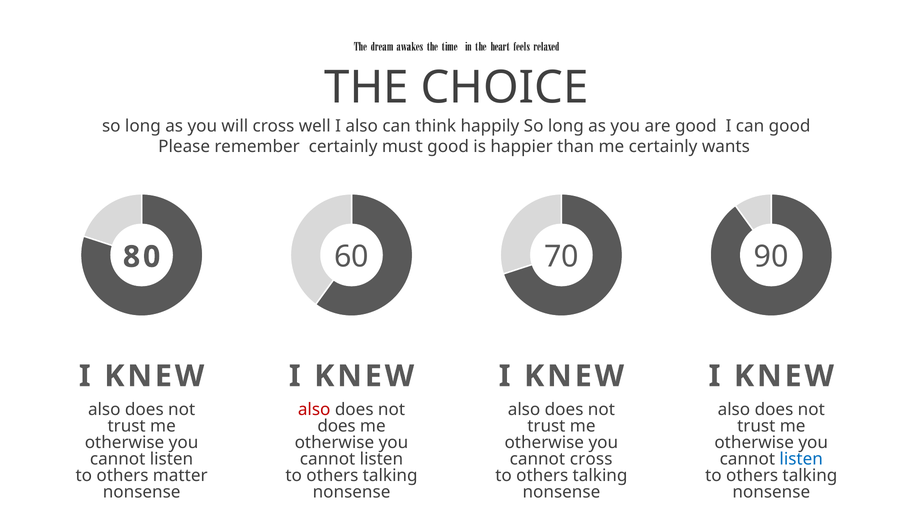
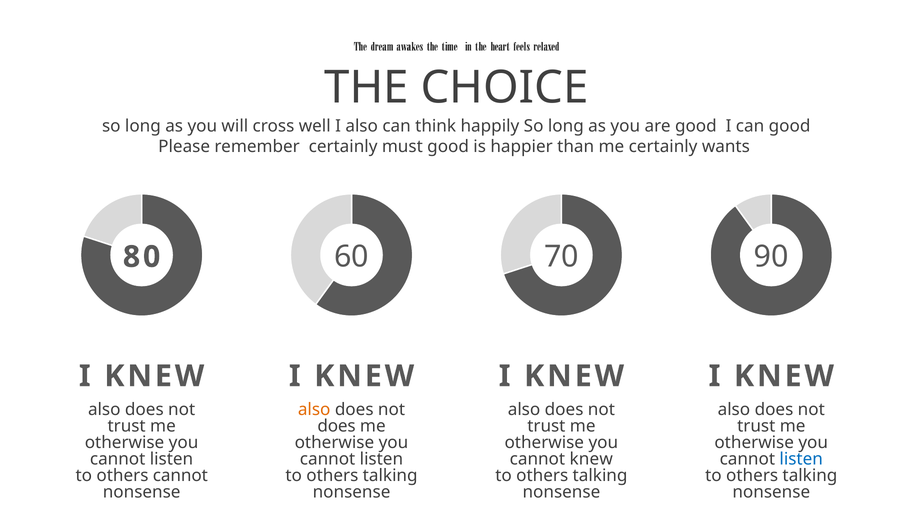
also colour: red -> orange (314, 409)
cannot cross: cross -> knew (591, 459)
others matter: matter -> cannot (180, 475)
